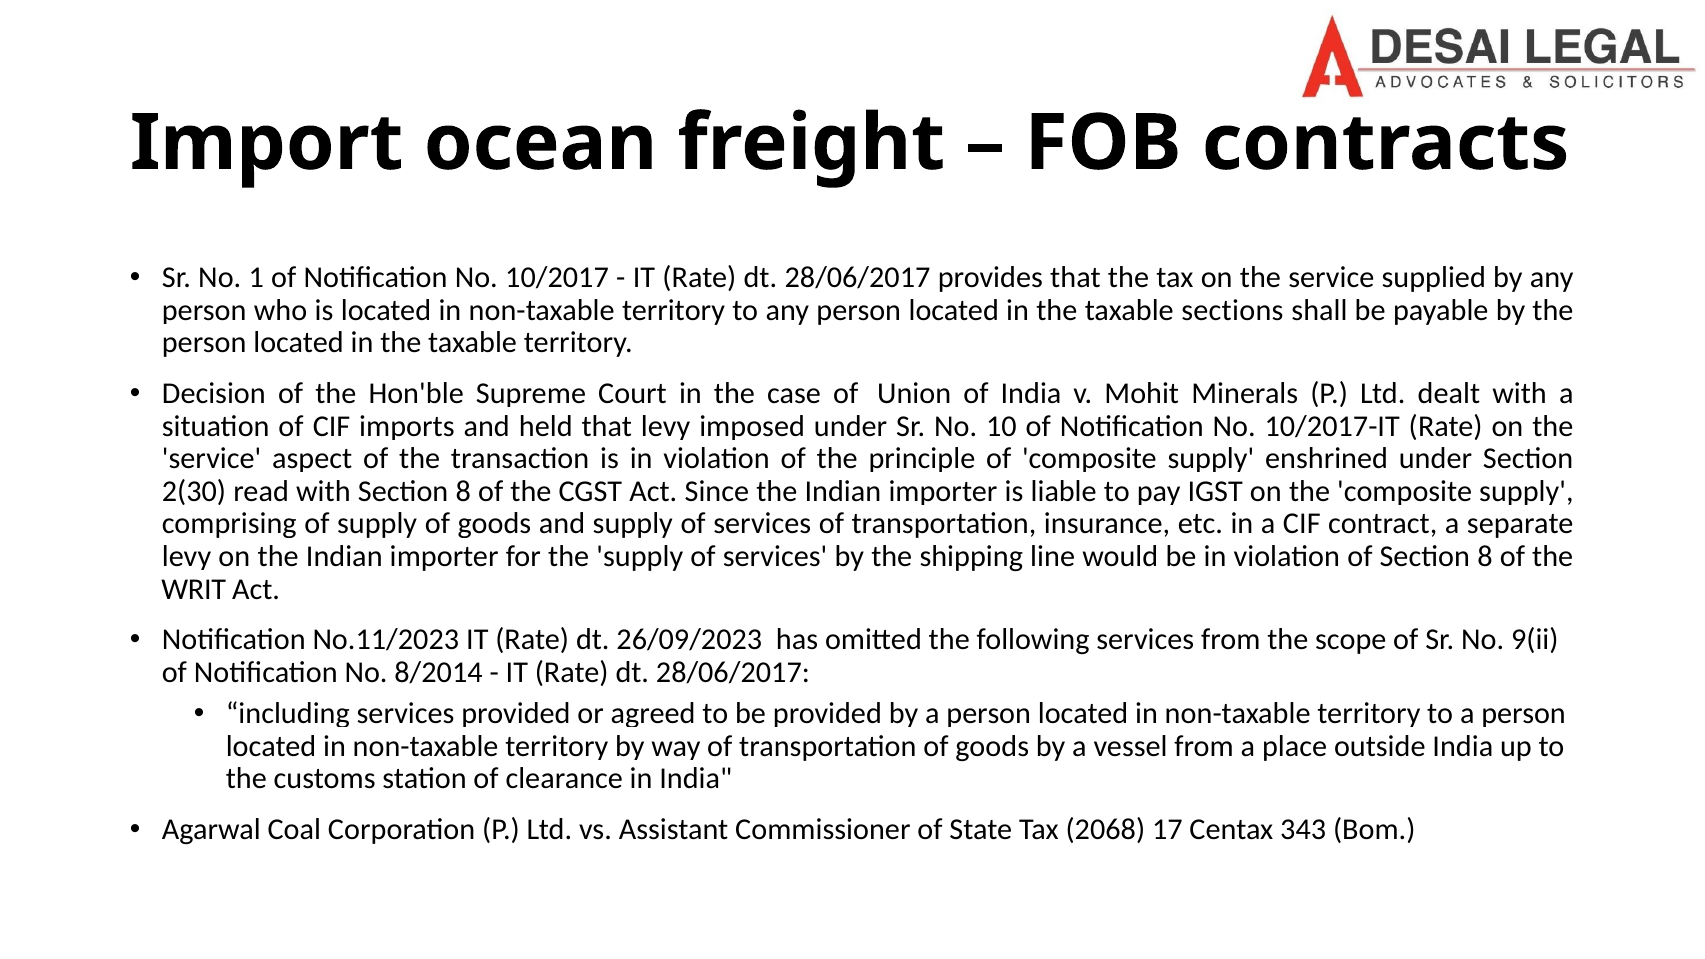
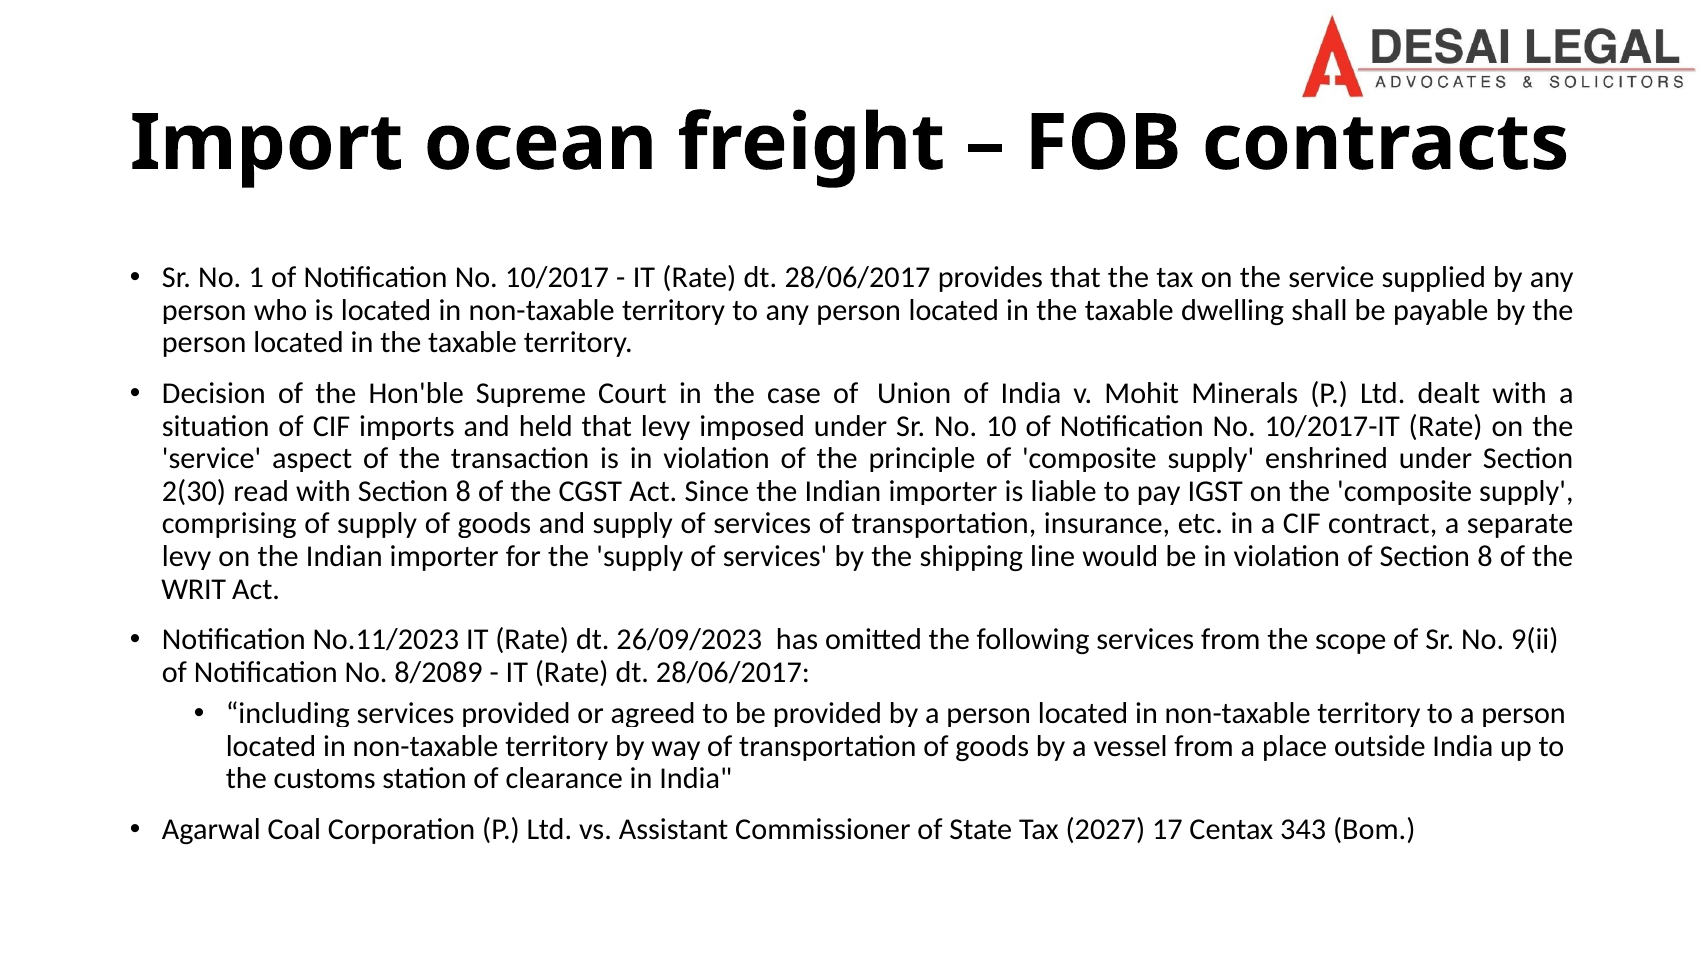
sections: sections -> dwelling (1233, 310)
8/2014: 8/2014 -> 8/2089 (439, 672)
2068: 2068 -> 2027 (1105, 829)
